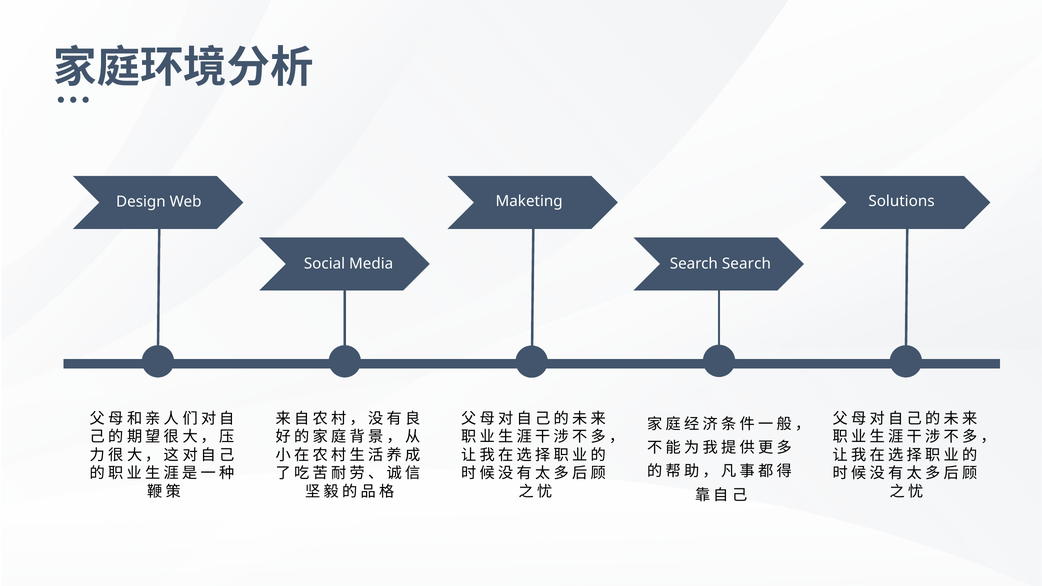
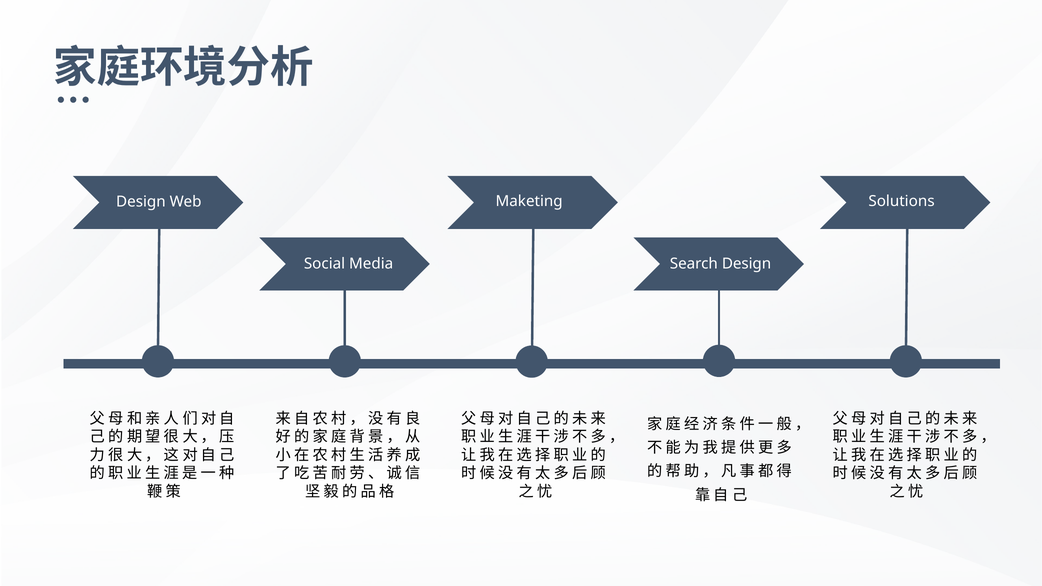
Search Search: Search -> Design (747, 264)
